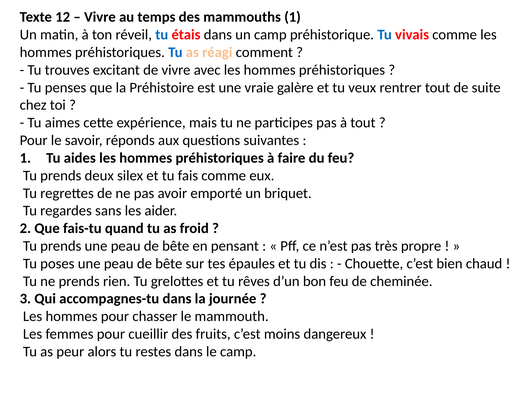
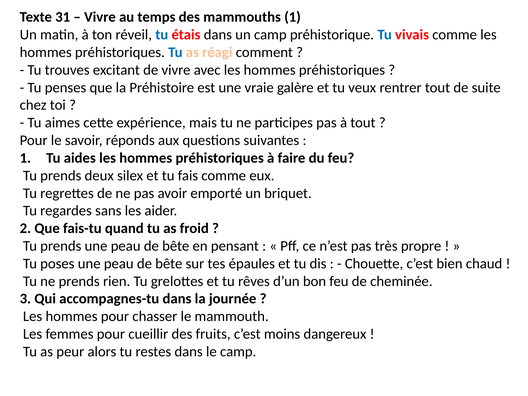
12: 12 -> 31 (63, 17)
